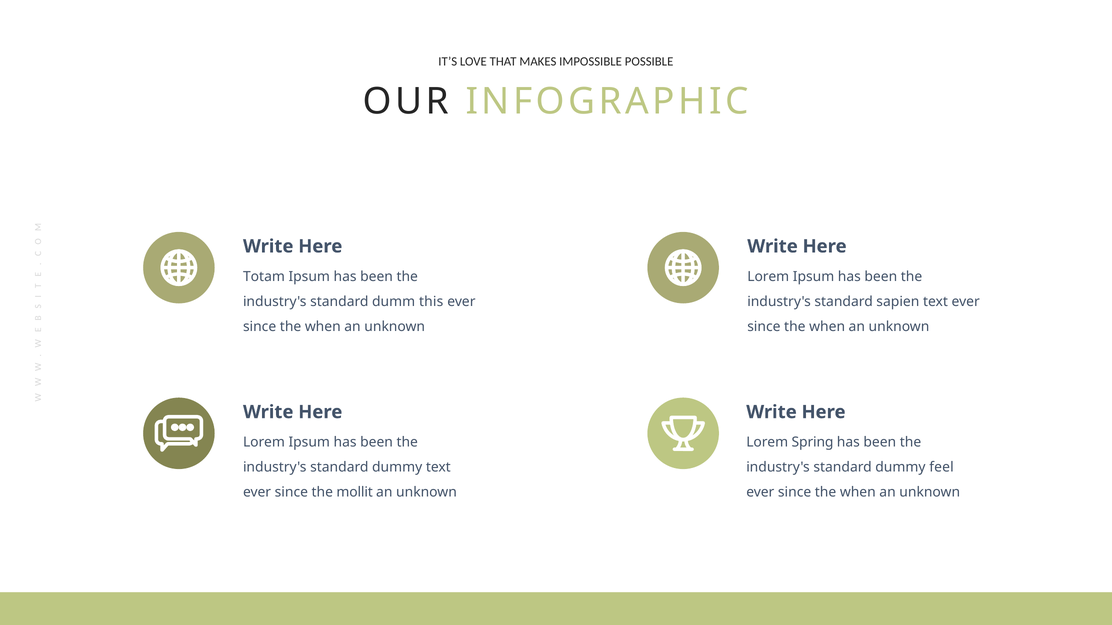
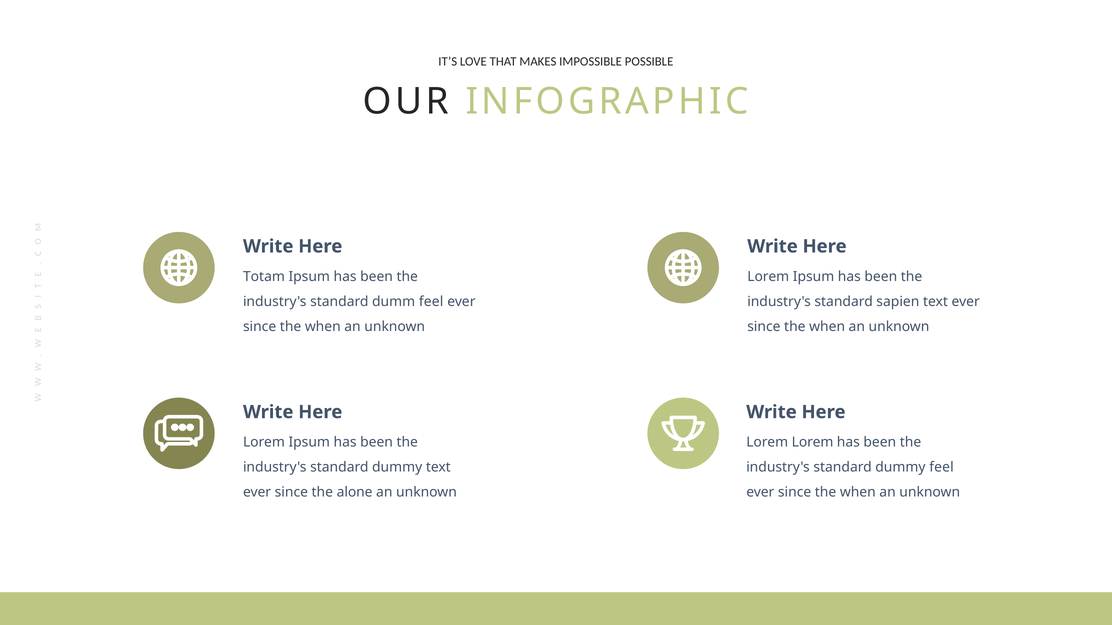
dumm this: this -> feel (431, 302)
Lorem Spring: Spring -> Lorem (813, 443)
mollit: mollit -> alone (355, 493)
